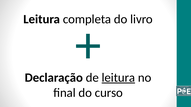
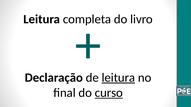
curso underline: none -> present (109, 93)
